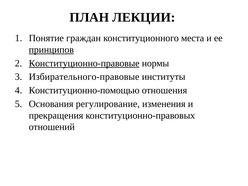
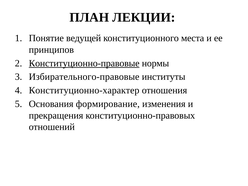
граждан: граждан -> ведущей (84, 38)
принципов underline: present -> none (51, 50)
Конституционно-помощью: Конституционно-помощью -> Конституционно-характер (84, 90)
регулирование: регулирование -> формирование (108, 104)
